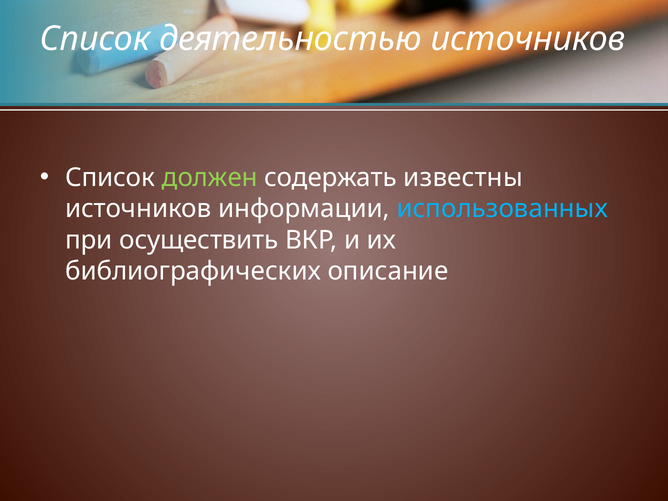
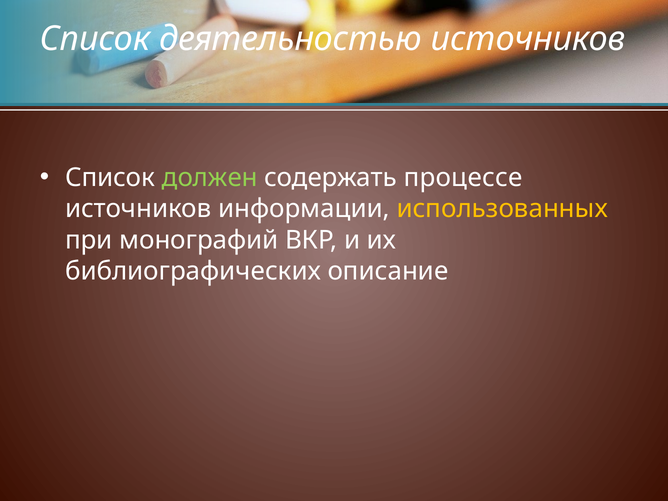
известны: известны -> процессе (463, 178)
использованных colour: light blue -> yellow (502, 209)
осуществить: осуществить -> монографий (199, 240)
